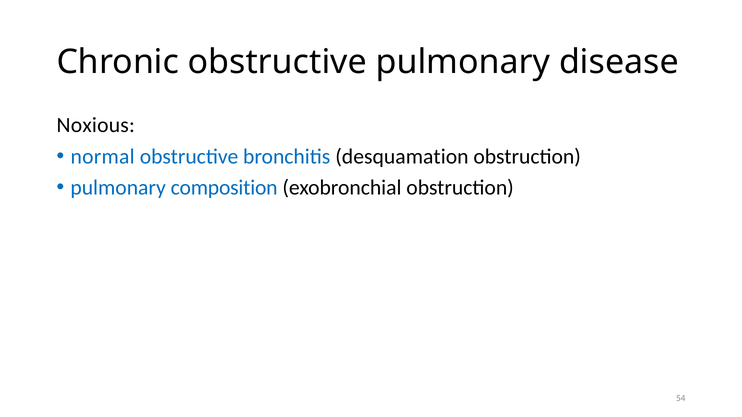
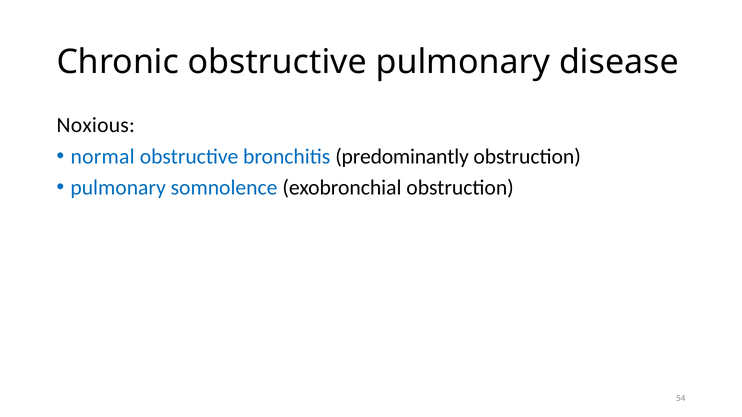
desquamation: desquamation -> predominantly (402, 157)
composition: composition -> somnolence (224, 188)
